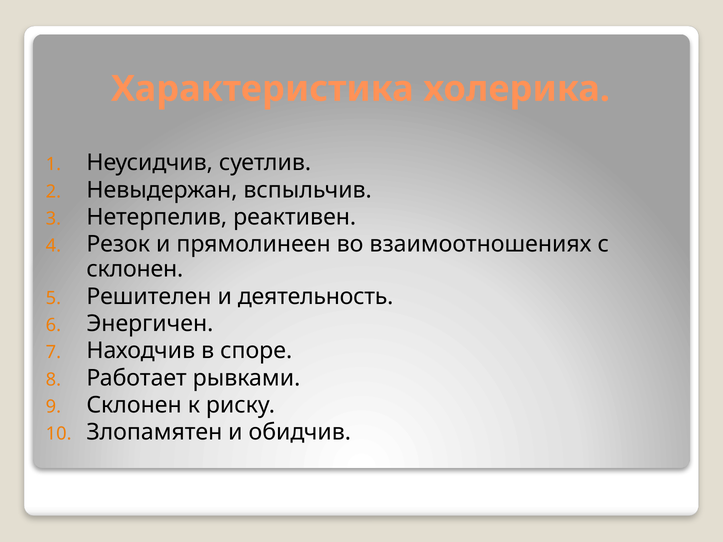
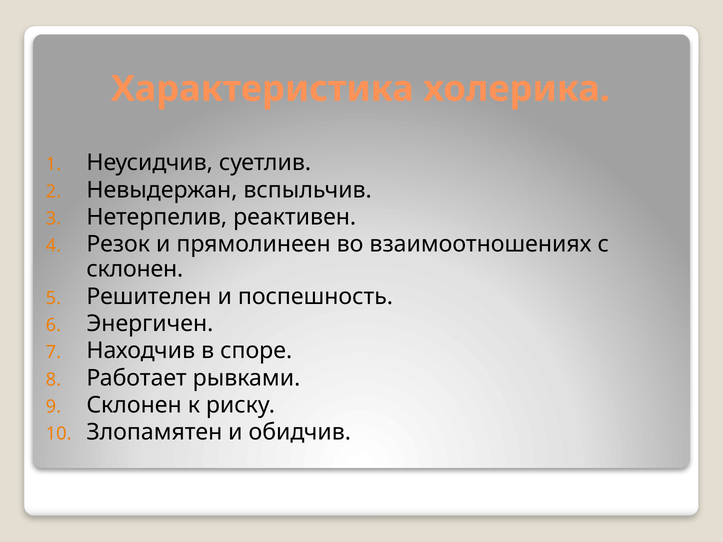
деятельность: деятельность -> поспешность (315, 297)
